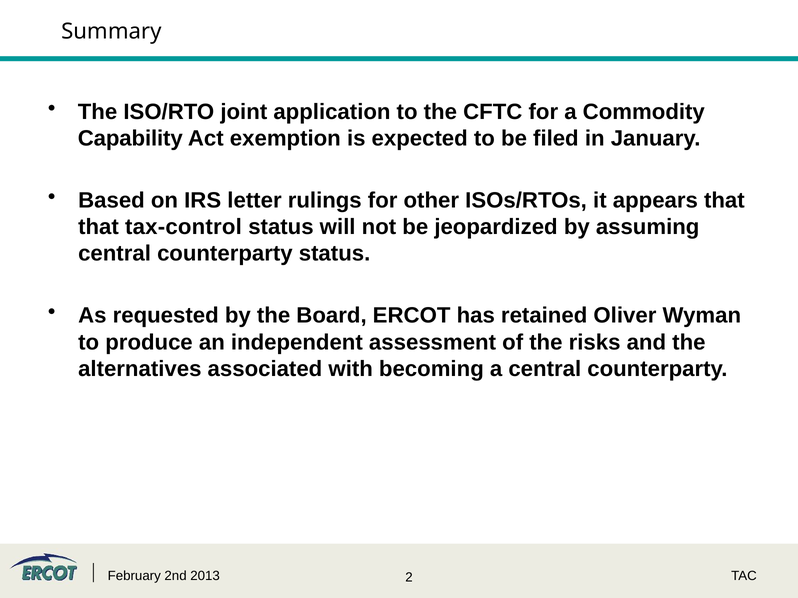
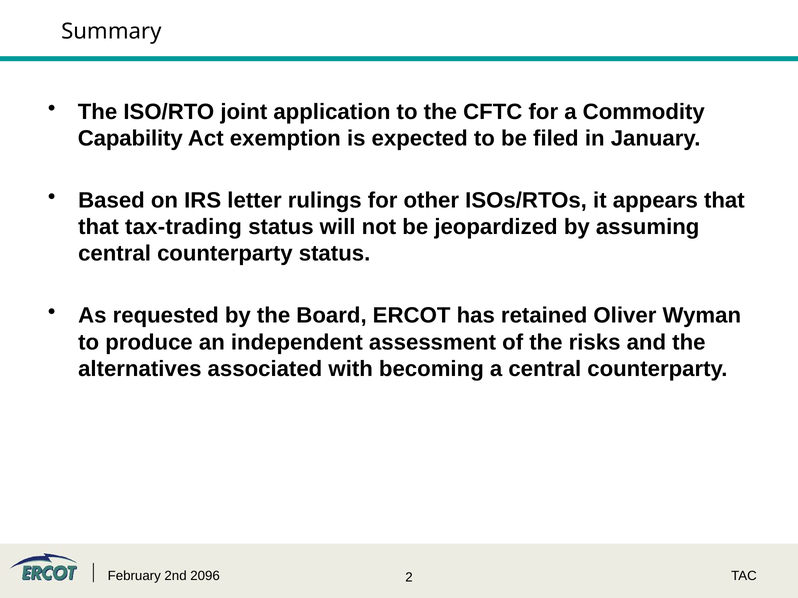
tax-control: tax-control -> tax-trading (183, 227)
2013: 2013 -> 2096 (205, 576)
